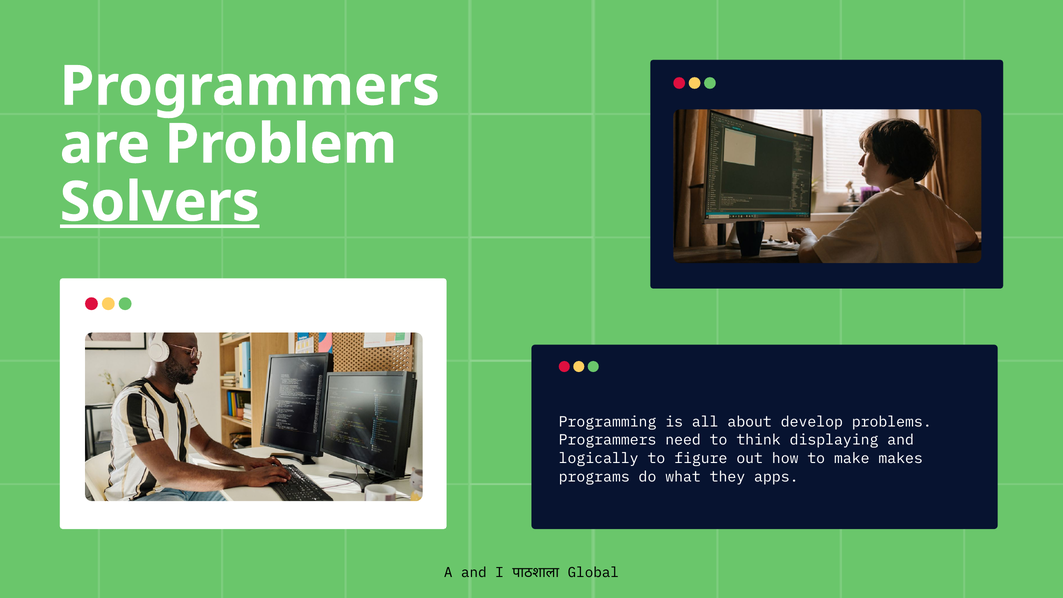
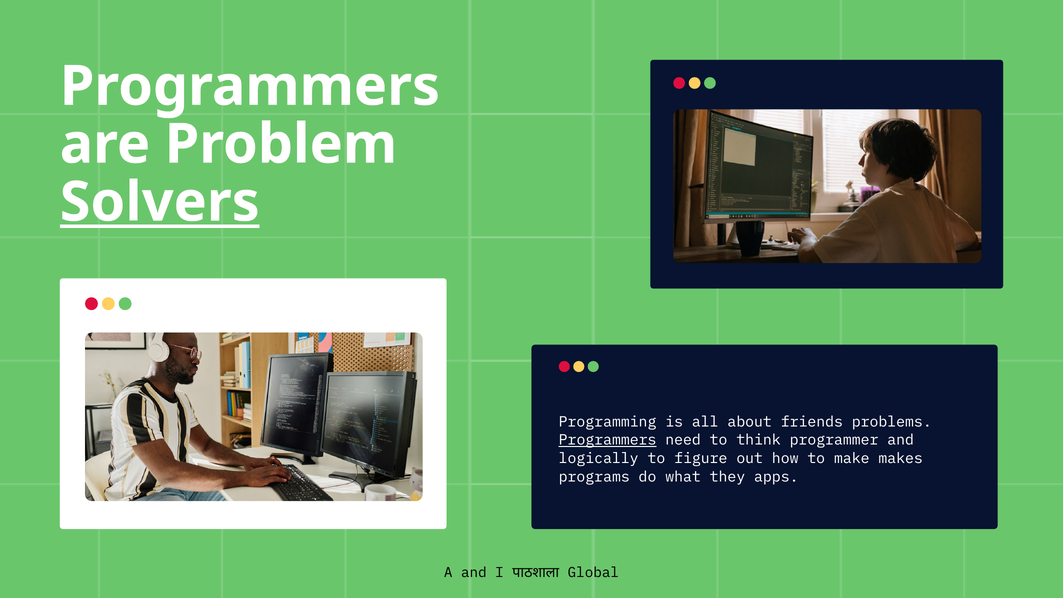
develop: develop -> friends (812, 422)
Programmers underline: none -> present (608, 440)
displaying: displaying -> programmer (834, 440)
